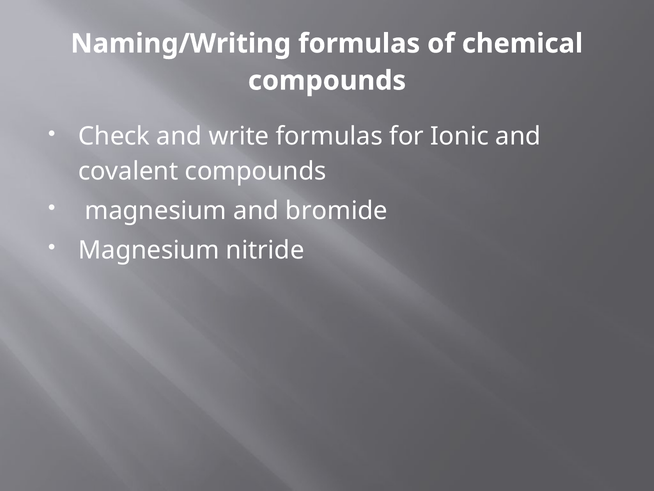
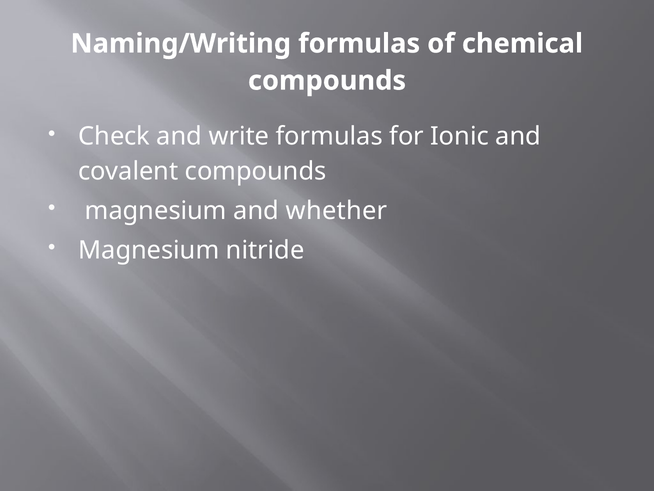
bromide: bromide -> whether (336, 211)
